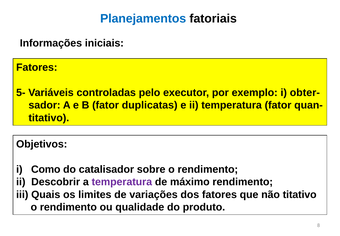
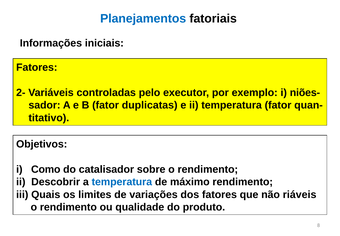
5-: 5- -> 2- (21, 92)
obter-: obter- -> niões- (305, 92)
temperatura colour: purple -> blue (122, 182)
não titativo: titativo -> riáveis (300, 194)
